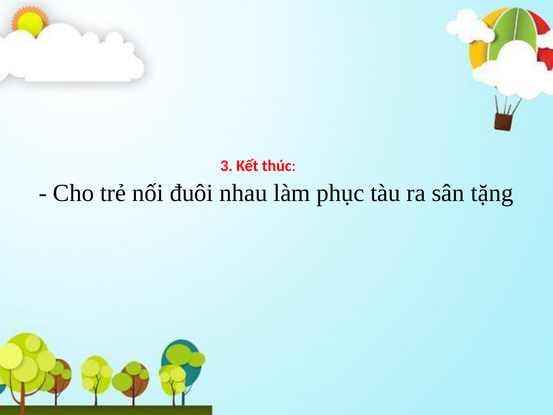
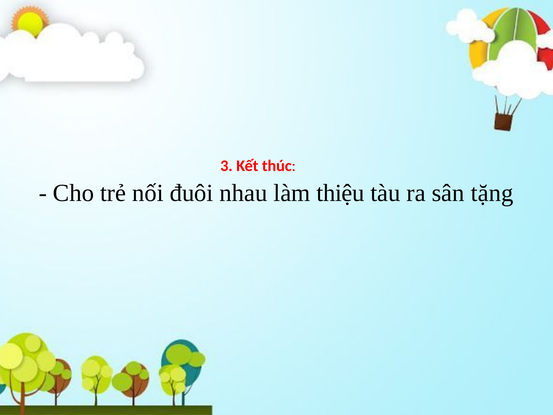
phục: phục -> thiệu (341, 193)
